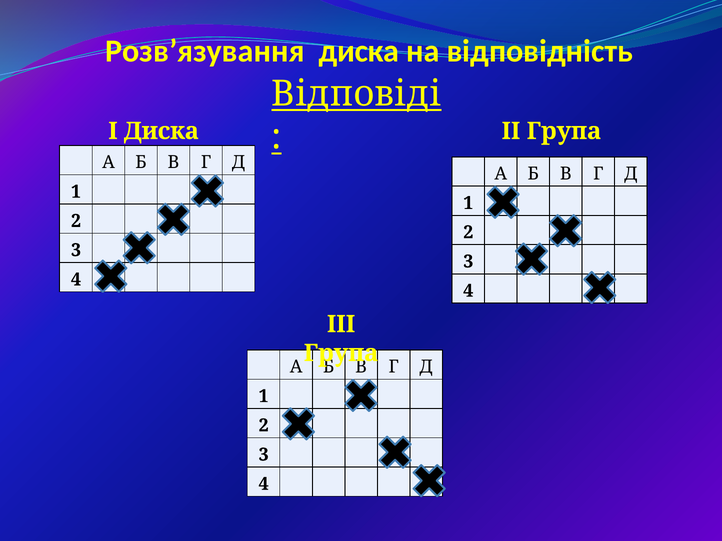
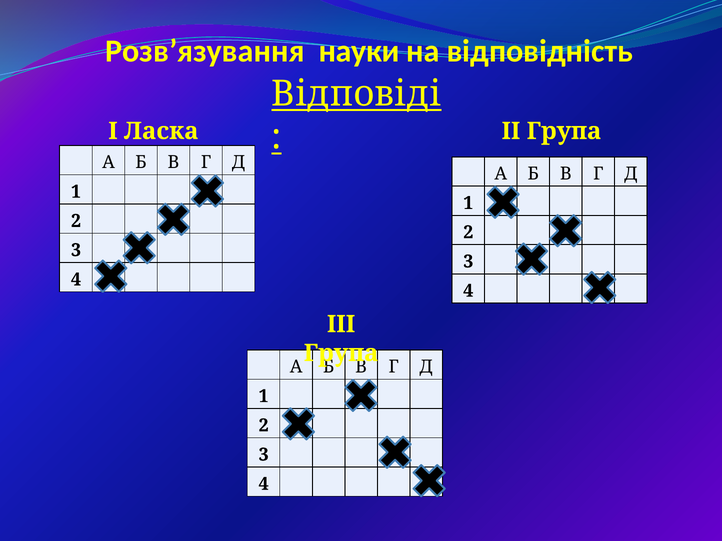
Розв’язування диска: диска -> науки (359, 51)
І Диска: Диска -> Ласка (161, 131)
